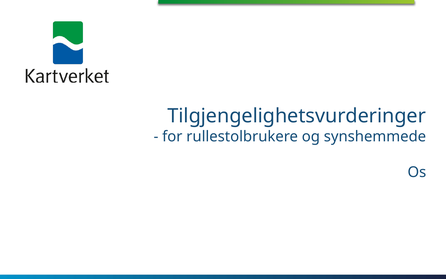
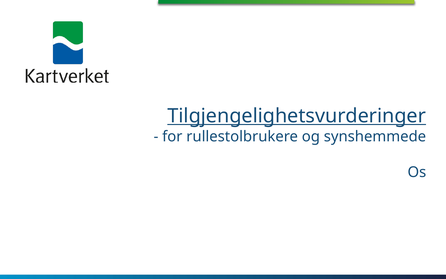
Tilgjengelighetsvurderinger underline: none -> present (297, 116)
